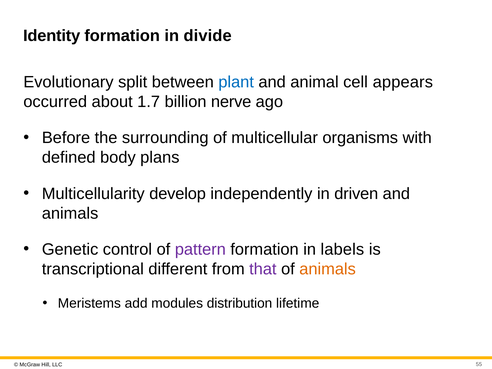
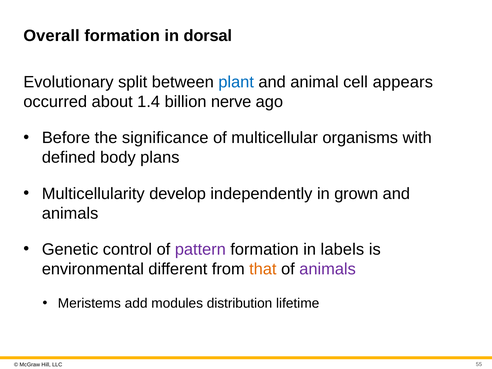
Identity: Identity -> Overall (52, 36)
divide: divide -> dorsal (208, 36)
1.7: 1.7 -> 1.4 (149, 102)
surrounding: surrounding -> significance (165, 138)
driven: driven -> grown (356, 194)
transcriptional: transcriptional -> environmental (93, 269)
that colour: purple -> orange (263, 269)
animals colour: orange -> purple (328, 269)
